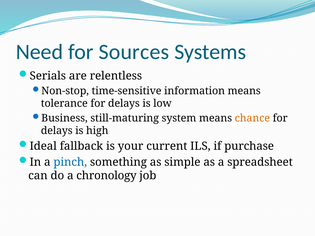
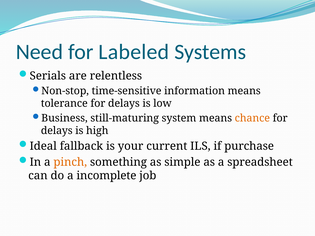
Sources: Sources -> Labeled (134, 52)
pinch colour: blue -> orange (70, 162)
chronology: chronology -> incomplete (106, 176)
